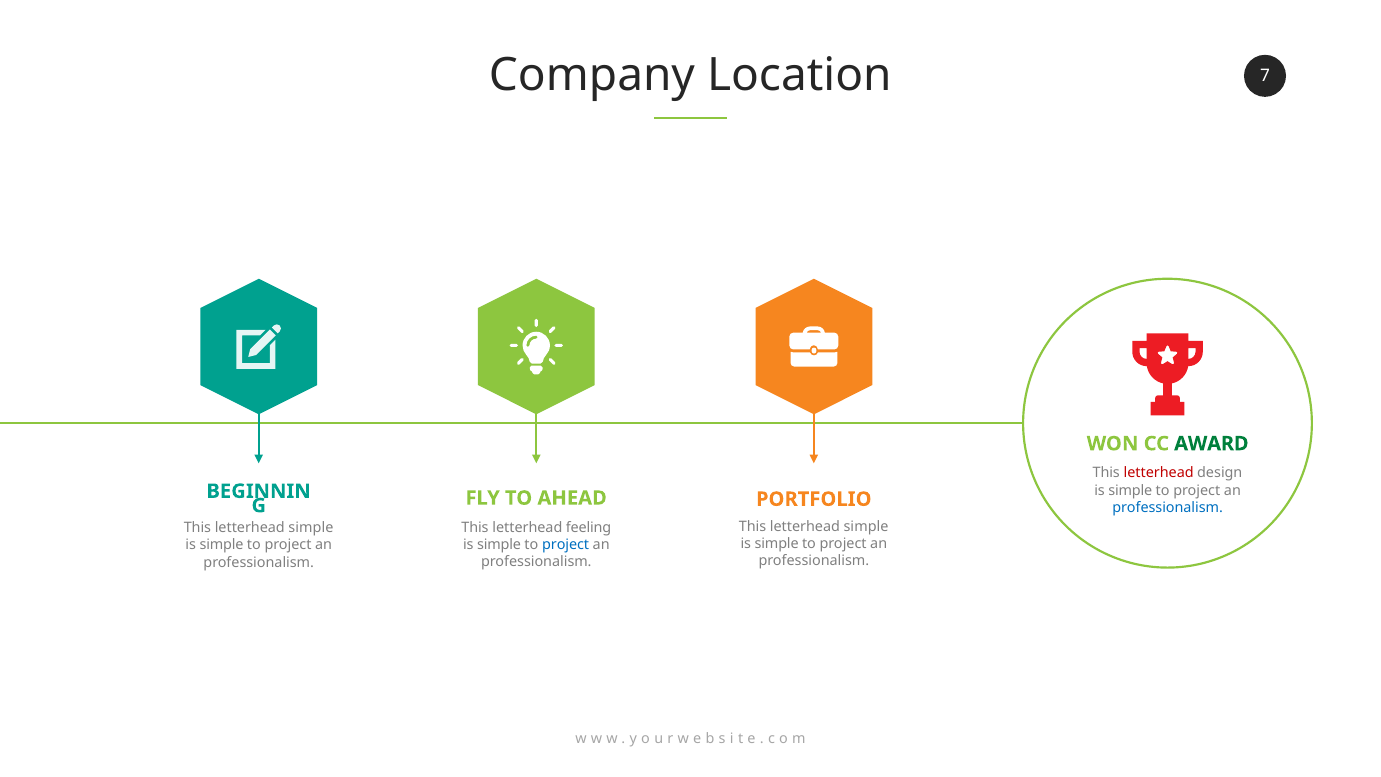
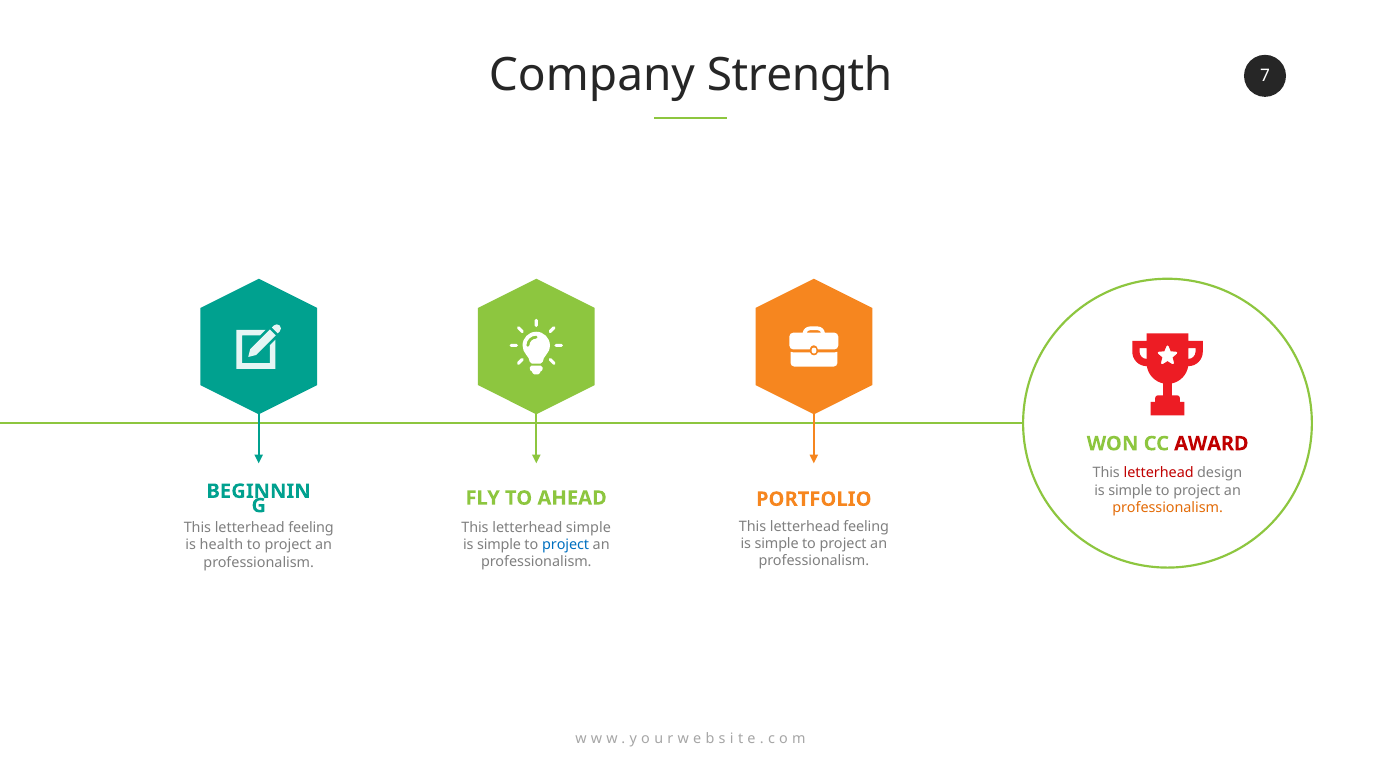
Location: Location -> Strength (800, 76)
AWARD colour: green -> red (1211, 444)
professionalism colour: blue -> orange (1168, 508)
simple: simple -> feeling (866, 526)
letterhead feeling: feeling -> simple (588, 527)
simple: simple -> feeling (311, 528)
simple: simple -> health (221, 545)
